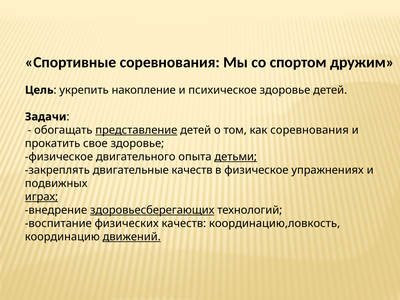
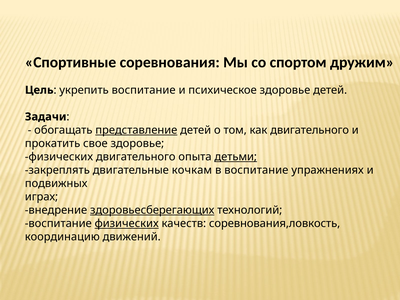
укрепить накопление: накопление -> воспитание (144, 90)
как соревнования: соревнования -> двигательного (310, 130)
физическое: физическое -> физических (59, 157)
двигательные качеств: качеств -> кочкам (192, 170)
в физическое: физическое -> воспитание (256, 170)
играх underline: present -> none (42, 197)
физических underline: none -> present (127, 223)
координацию,ловкость: координацию,ловкость -> соревнования,ловкость (275, 223)
движений underline: present -> none (132, 237)
